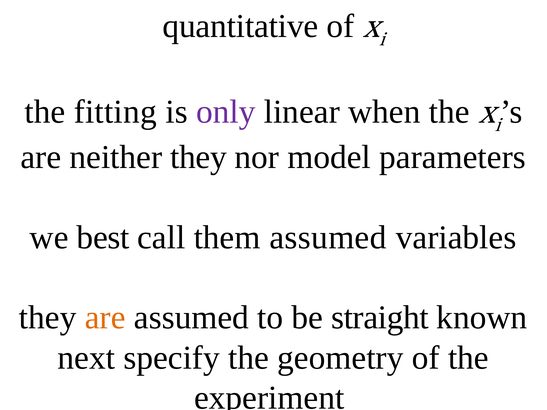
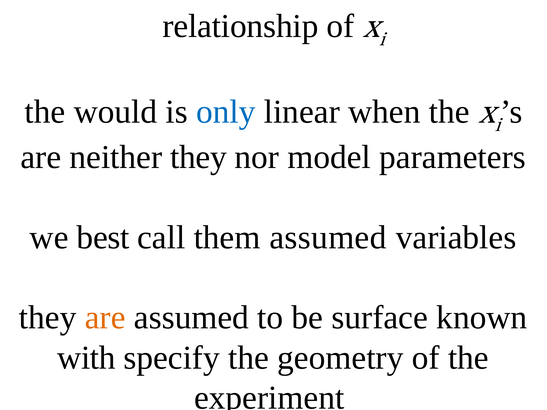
quantitative: quantitative -> relationship (240, 26)
fitting: fitting -> would (115, 112)
only colour: purple -> blue (226, 112)
straight: straight -> surface (380, 318)
next: next -> with (86, 358)
